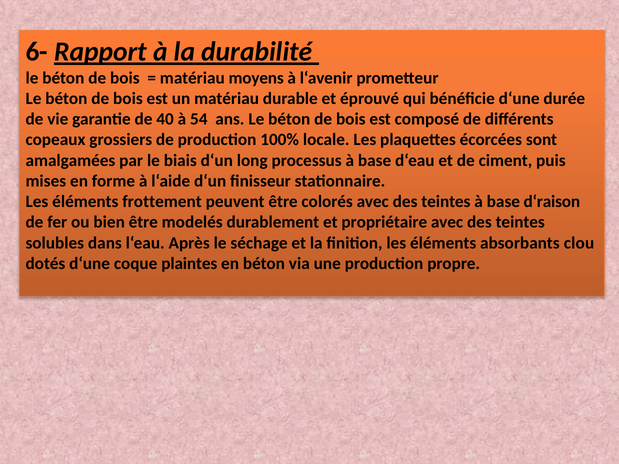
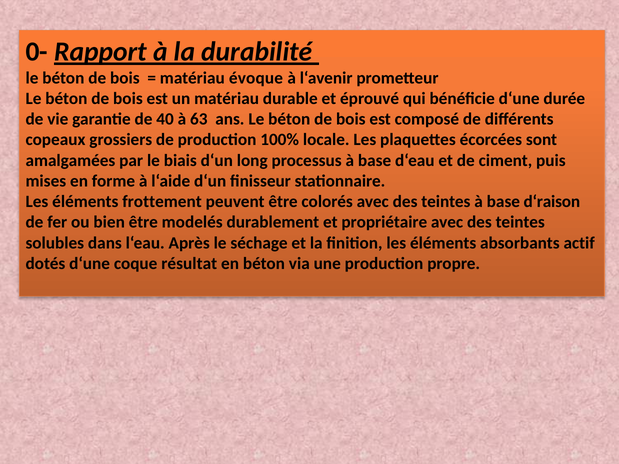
6-: 6- -> 0- (37, 52)
moyens: moyens -> évoque (256, 78)
54: 54 -> 63 (199, 119)
clou: clou -> actif (579, 243)
plaintes: plaintes -> résultat (189, 264)
